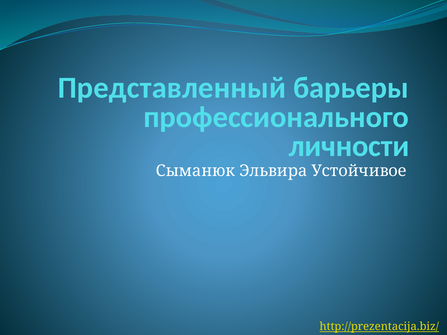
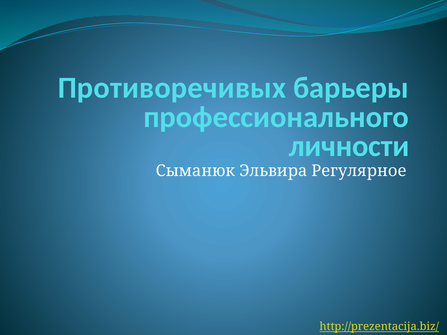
Представленный: Представленный -> Противоречивых (172, 88)
Устойчивое: Устойчивое -> Регулярное (359, 171)
